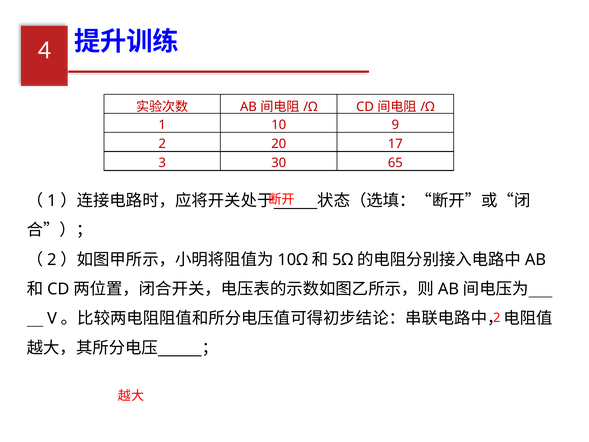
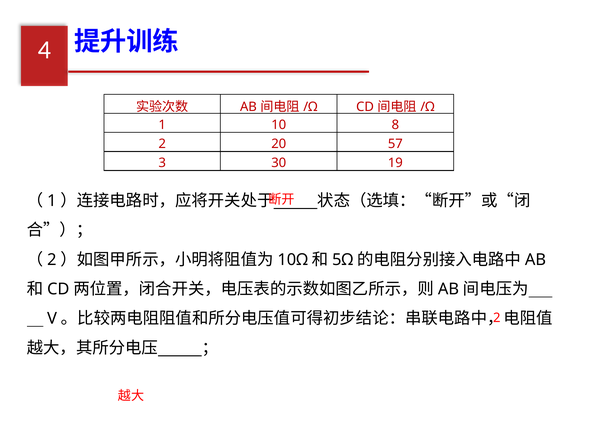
9: 9 -> 8 (395, 125)
17: 17 -> 57 (395, 144)
65: 65 -> 19 (395, 163)
